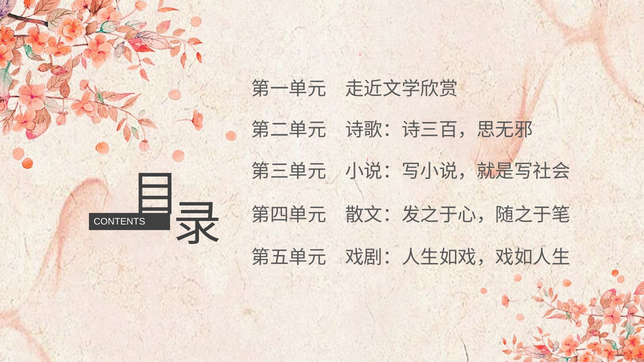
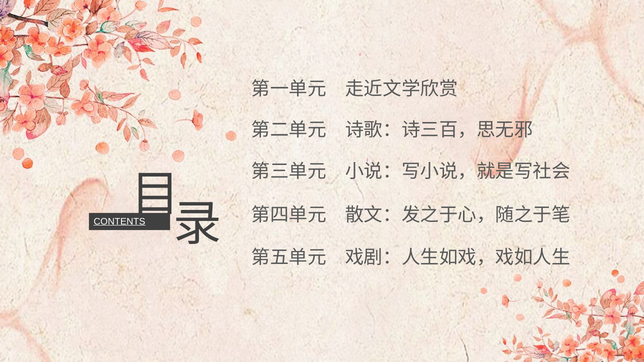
CONTENTS underline: none -> present (120, 222)
